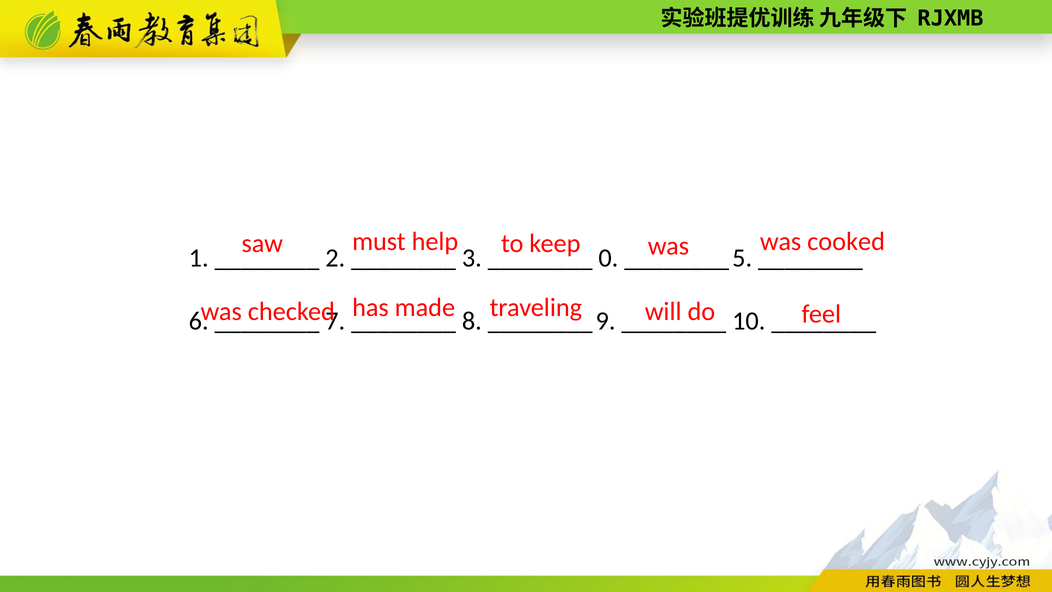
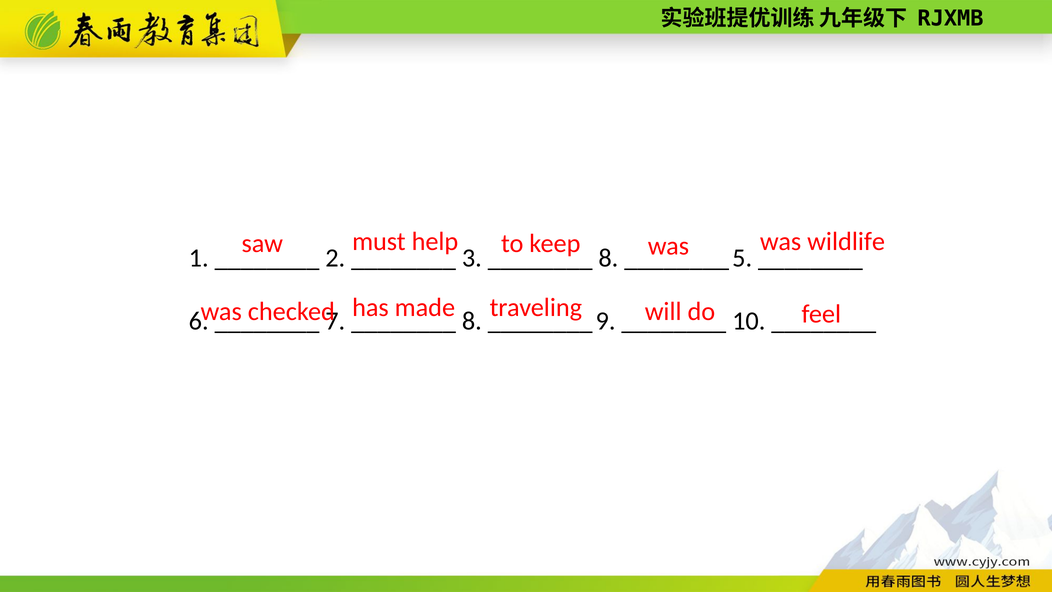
cooked: cooked -> wildlife (846, 242)
0: 0 -> 8 (608, 258)
